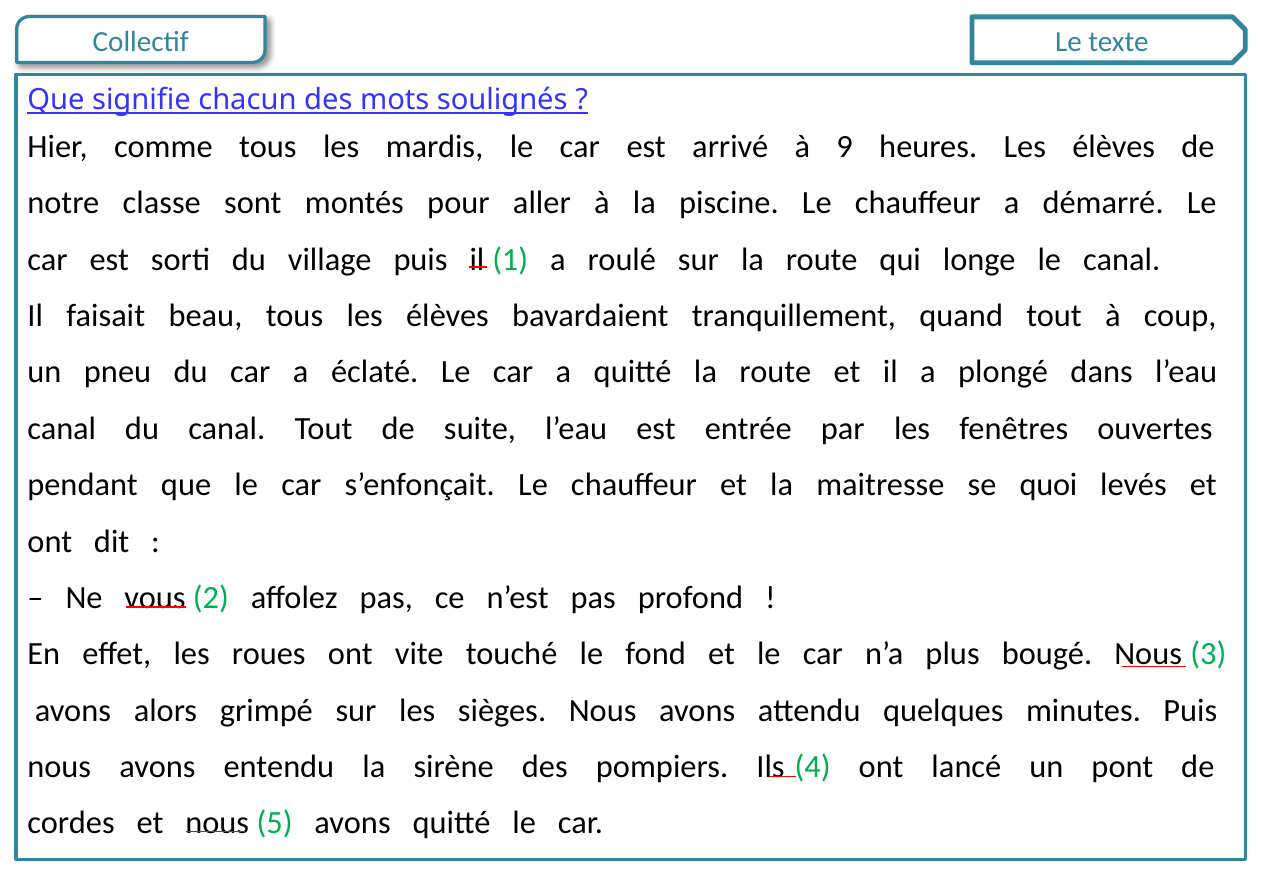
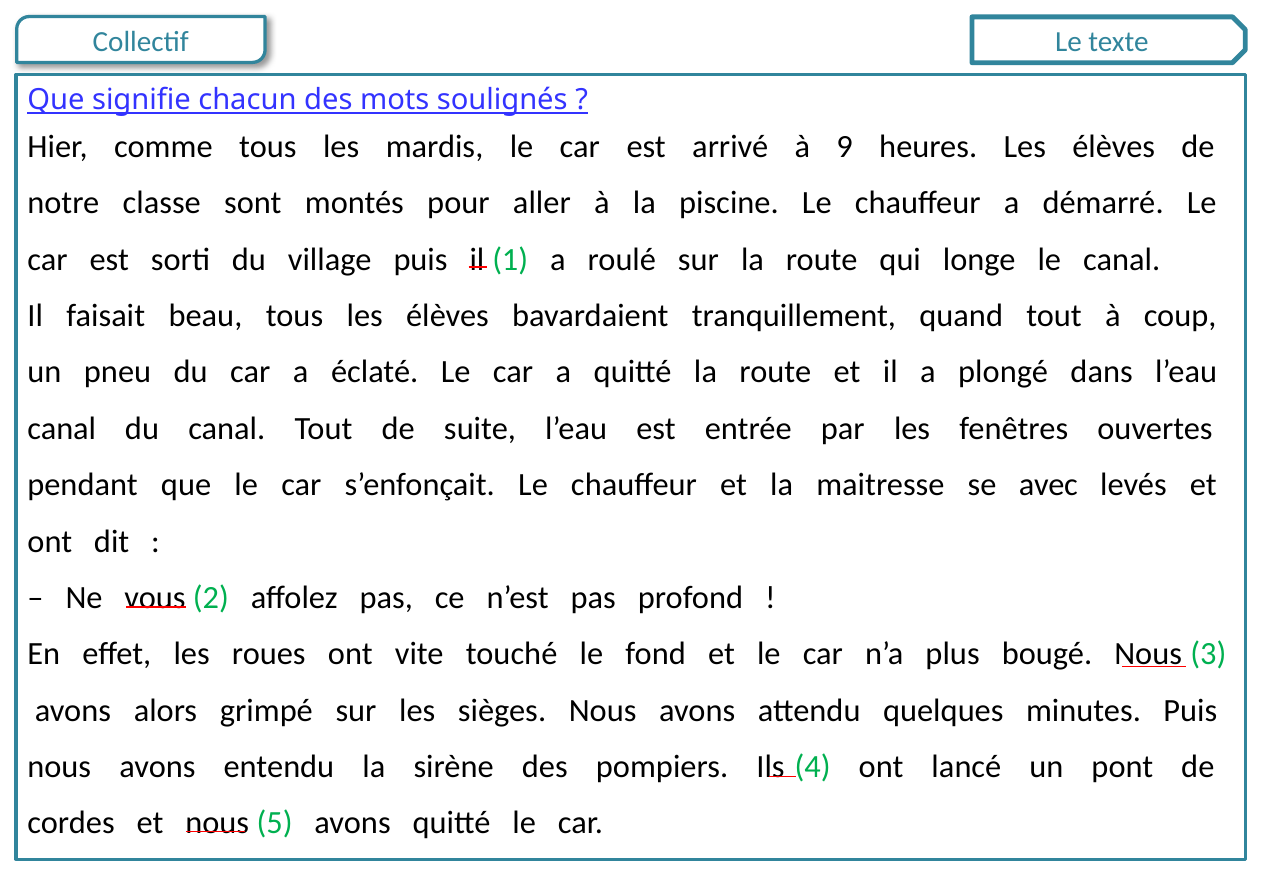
quoi: quoi -> avec (1048, 485)
